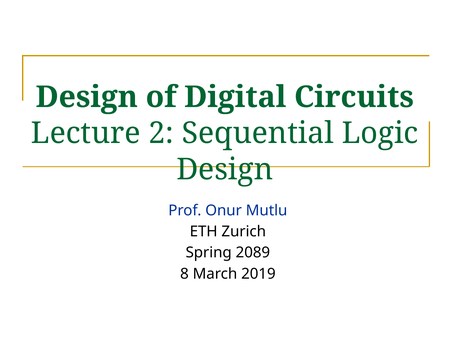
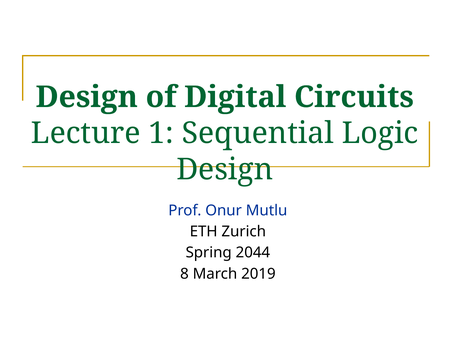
2: 2 -> 1 (161, 133)
2089: 2089 -> 2044 (253, 253)
